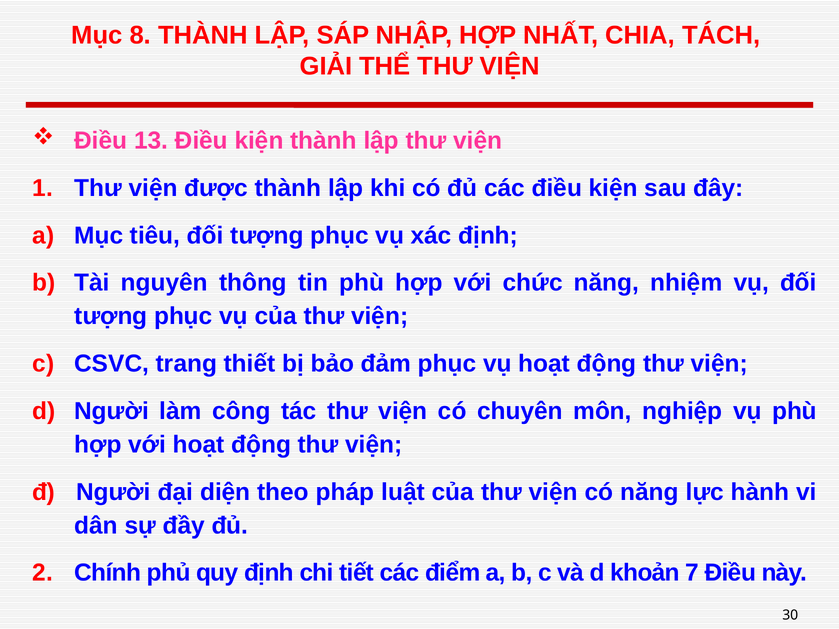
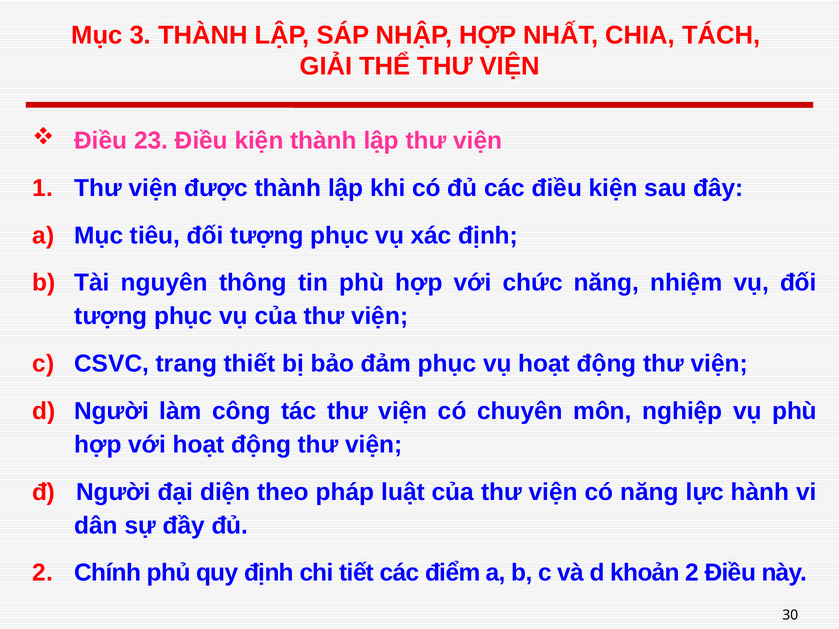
8: 8 -> 3 (140, 35)
13: 13 -> 23 (151, 141)
khoản 7: 7 -> 2 (692, 573)
